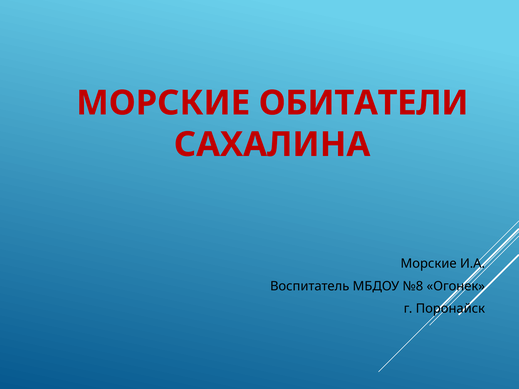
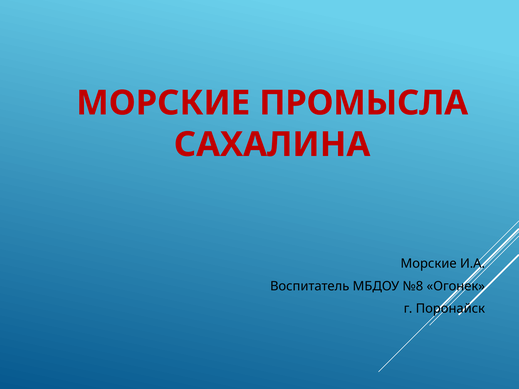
ОБИТАТЕЛИ: ОБИТАТЕЛИ -> ПРОМЫСЛА (364, 103)
